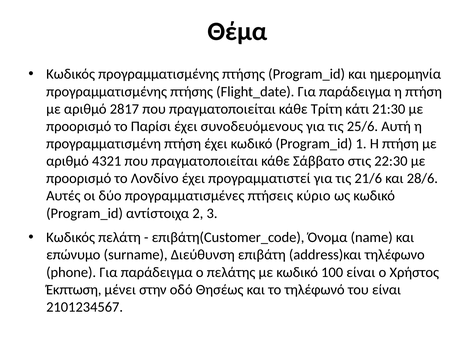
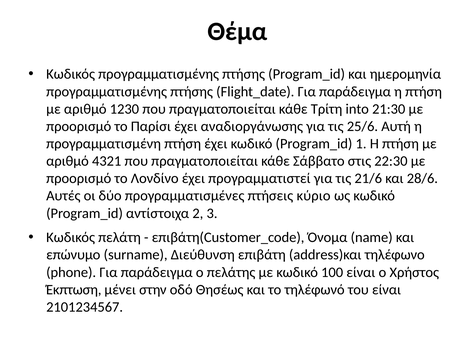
2817: 2817 -> 1230 (124, 109)
κάτι: κάτι -> into (357, 109)
συνοδευόμενους: συνοδευόμενους -> αναδιοργάνωσης (252, 126)
